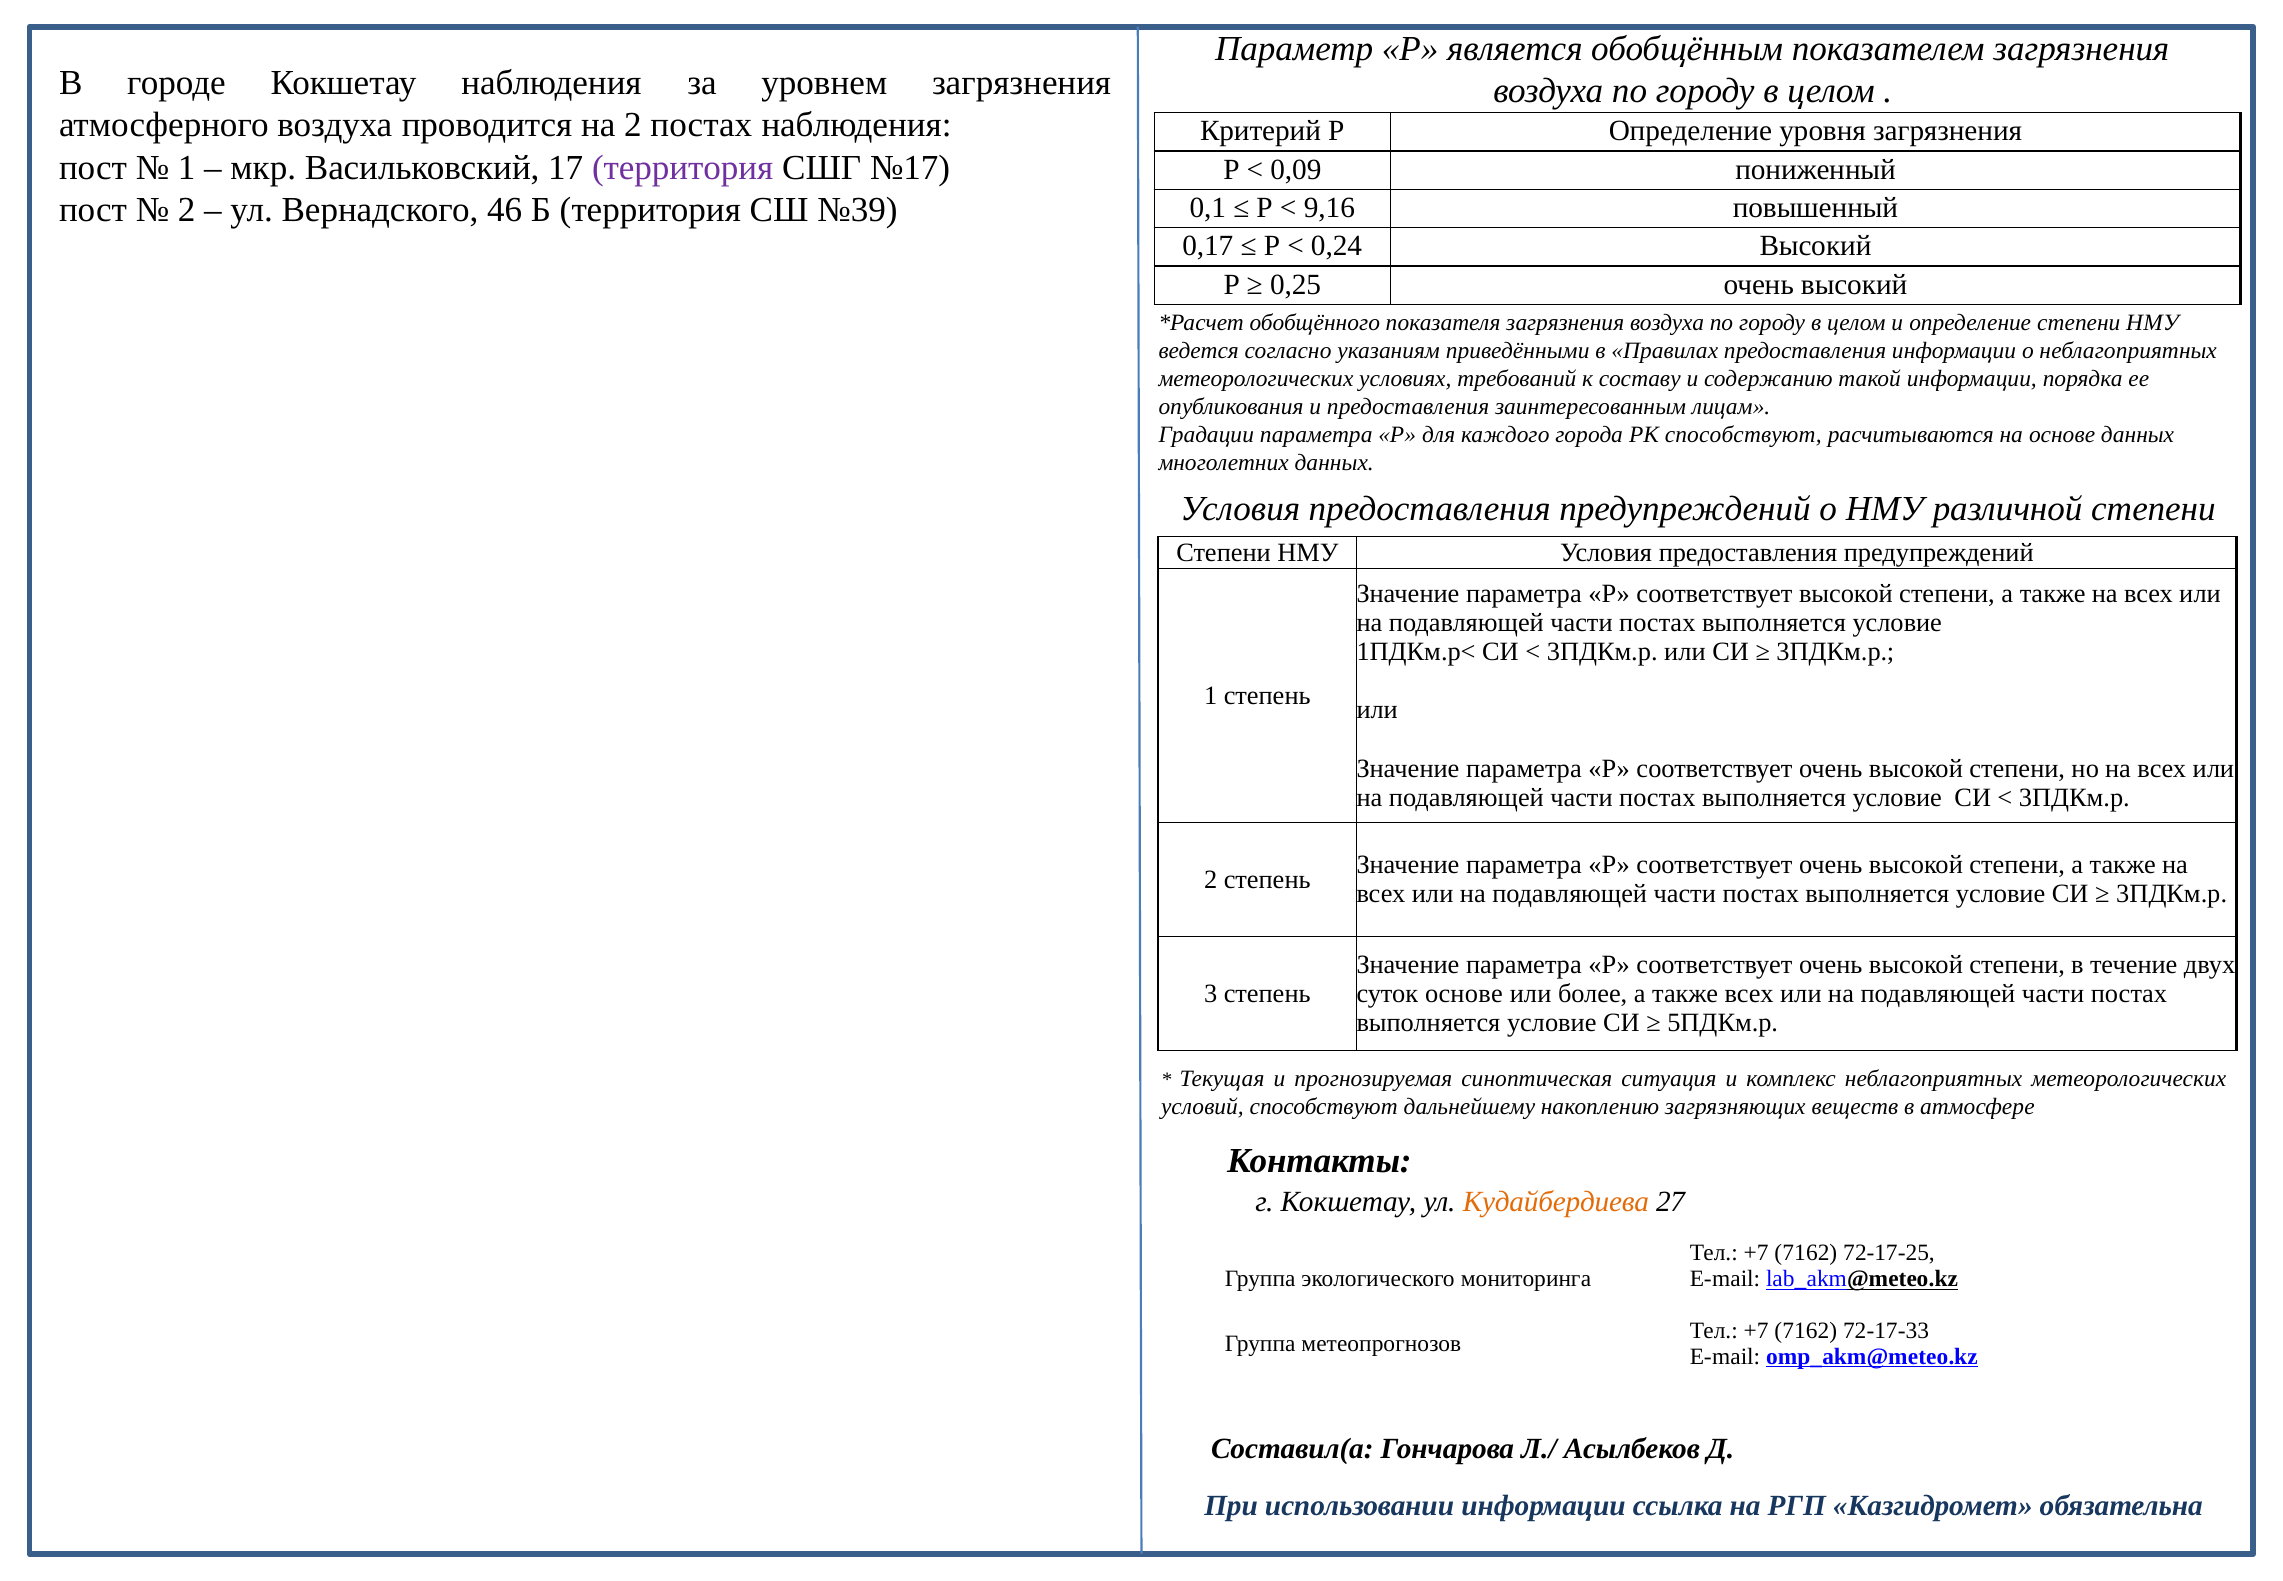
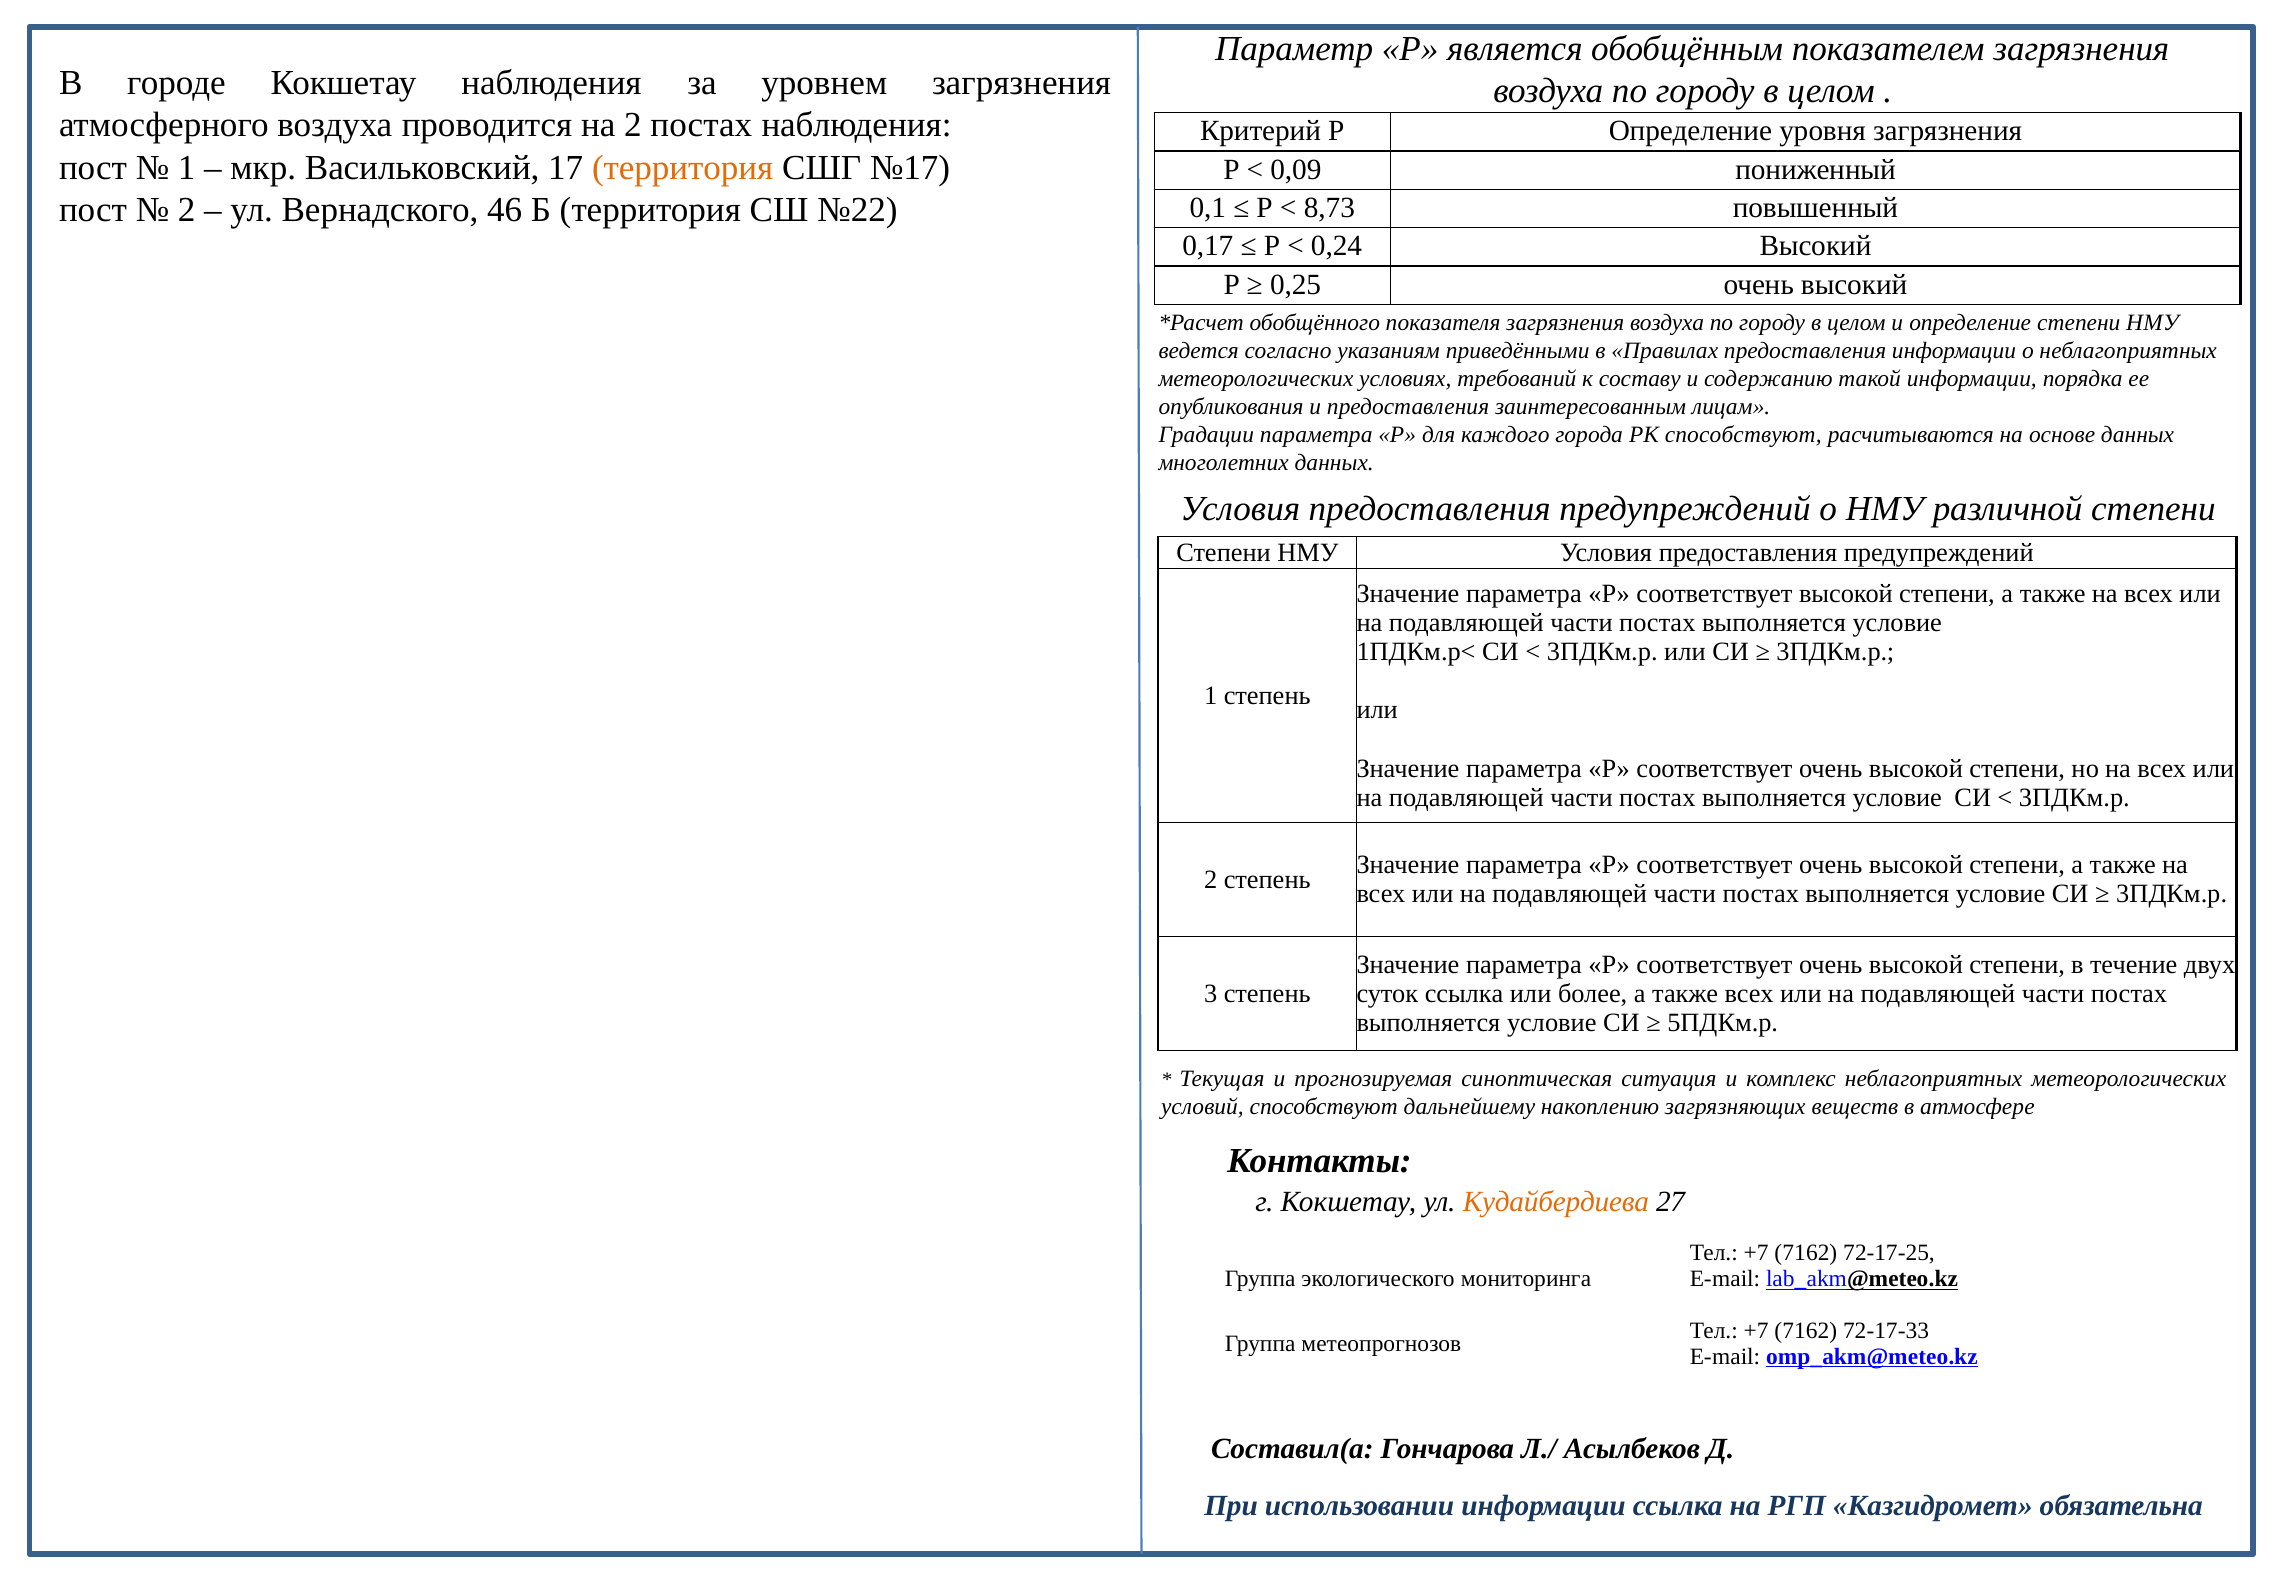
территория colour: purple -> orange (683, 167)
№39: №39 -> №22 (857, 210)
9,16: 9,16 -> 8,73 (1329, 208)
суток основе: основе -> ссылка (1464, 993)
